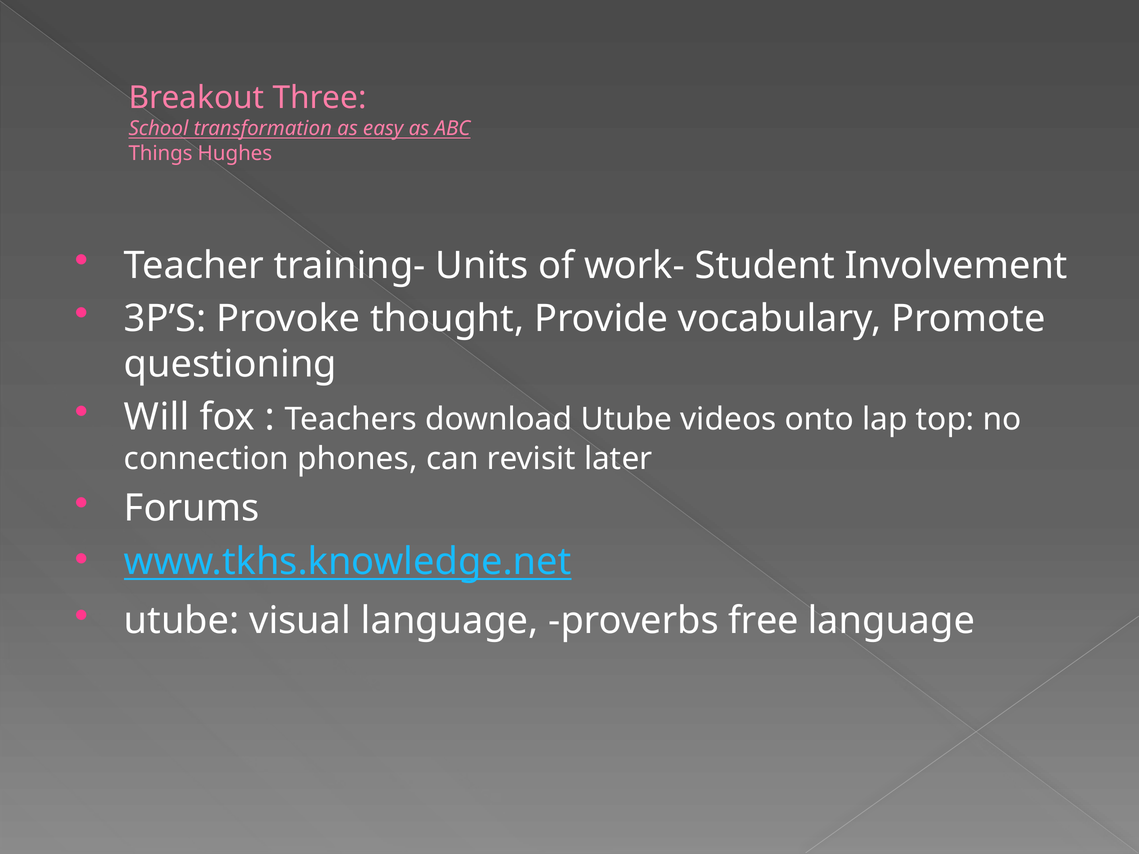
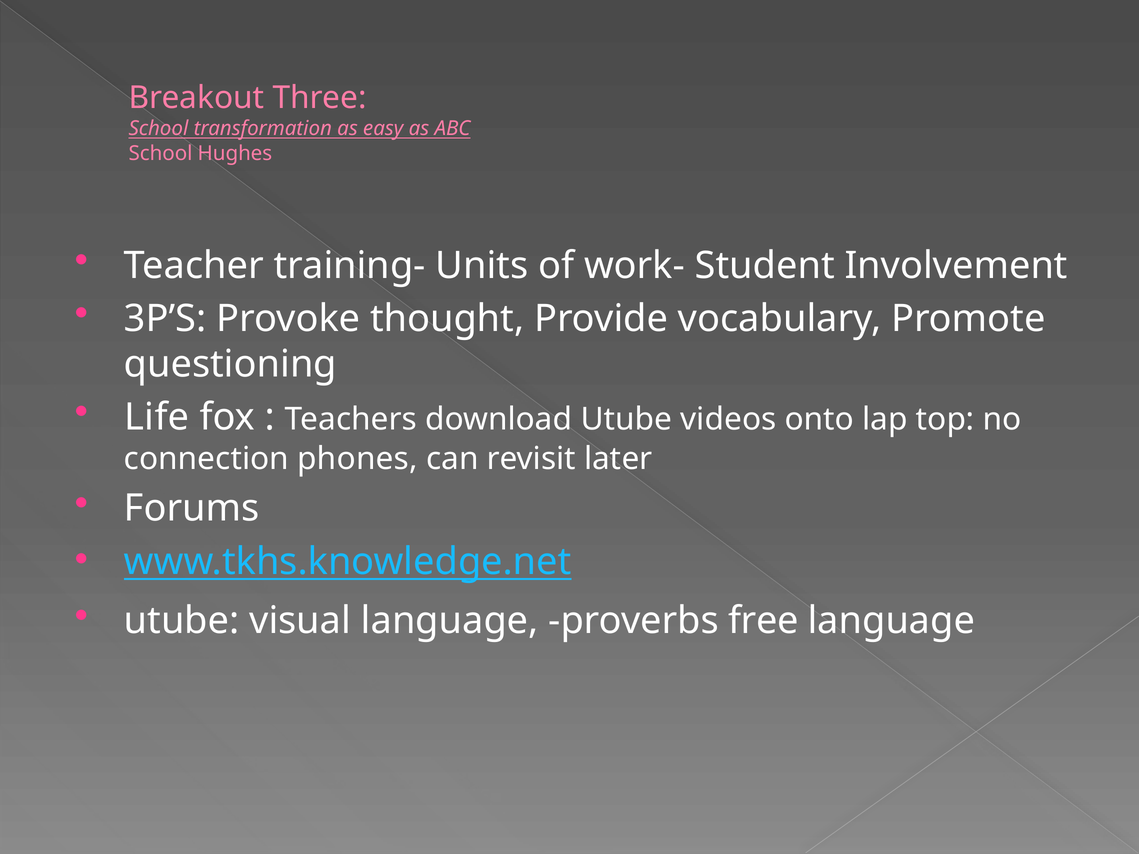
Things: Things -> School (161, 153)
Will: Will -> Life (157, 417)
